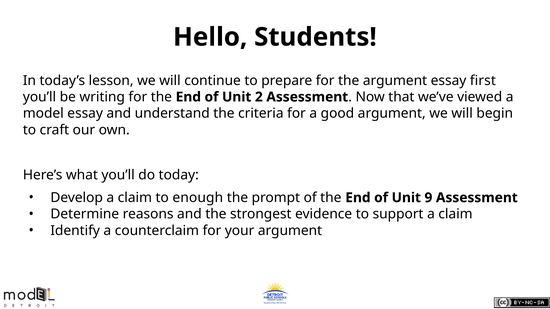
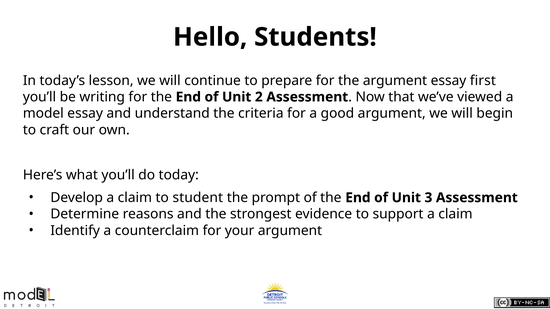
enough: enough -> student (198, 198)
9: 9 -> 3 (428, 198)
